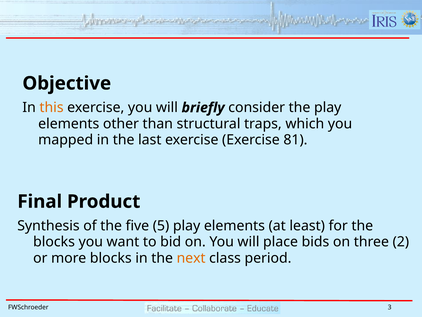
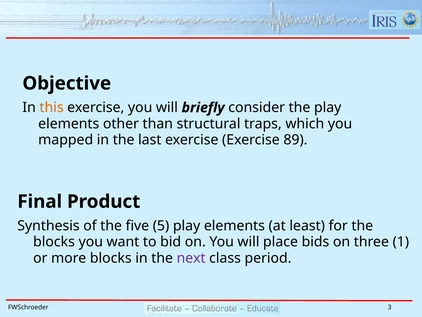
81: 81 -> 89 (295, 140)
2: 2 -> 1 (401, 242)
next colour: orange -> purple (191, 258)
